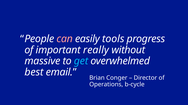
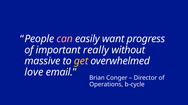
tools: tools -> want (113, 39)
get colour: light blue -> yellow (81, 61)
best: best -> love (34, 73)
